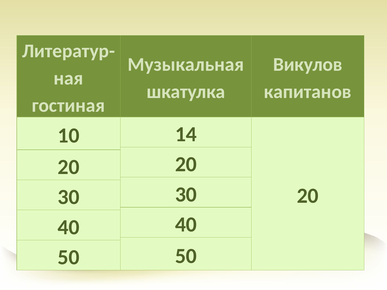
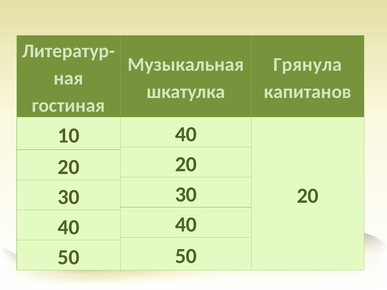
Викулов: Викулов -> Грянула (308, 65)
10 14: 14 -> 40 (186, 134)
